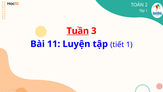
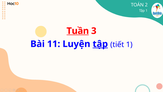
tập underline: none -> present (100, 44)
